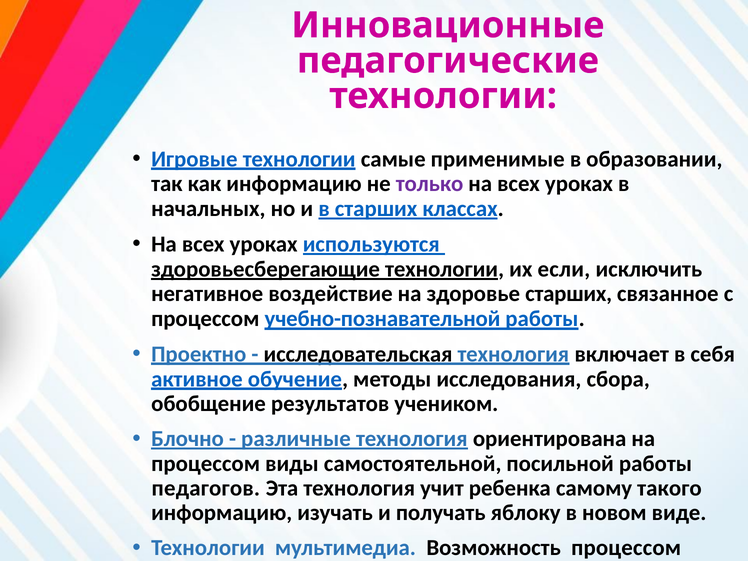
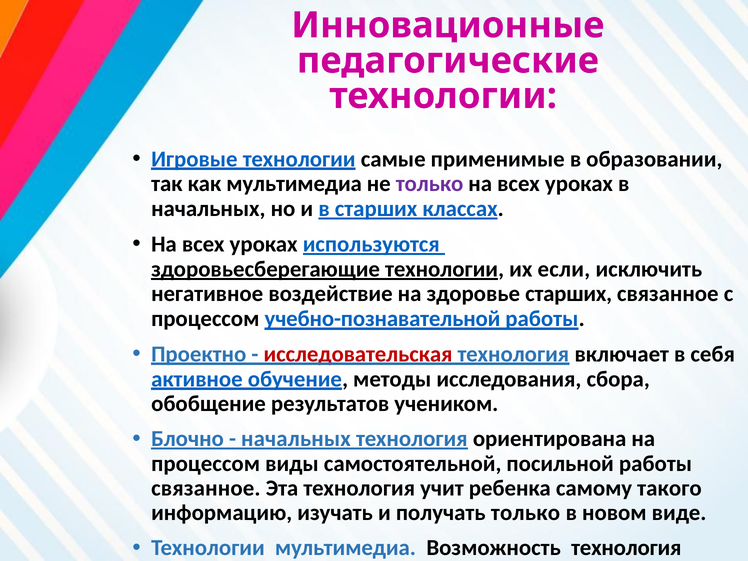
как информацию: информацию -> мультимедиа (294, 184)
исследовательская colour: black -> red (358, 354)
различные: различные -> начальных (296, 439)
педагогов: педагогов -> связанное (206, 488)
получать яблоку: яблоку -> только (526, 513)
Возможность процессом: процессом -> технология (626, 548)
